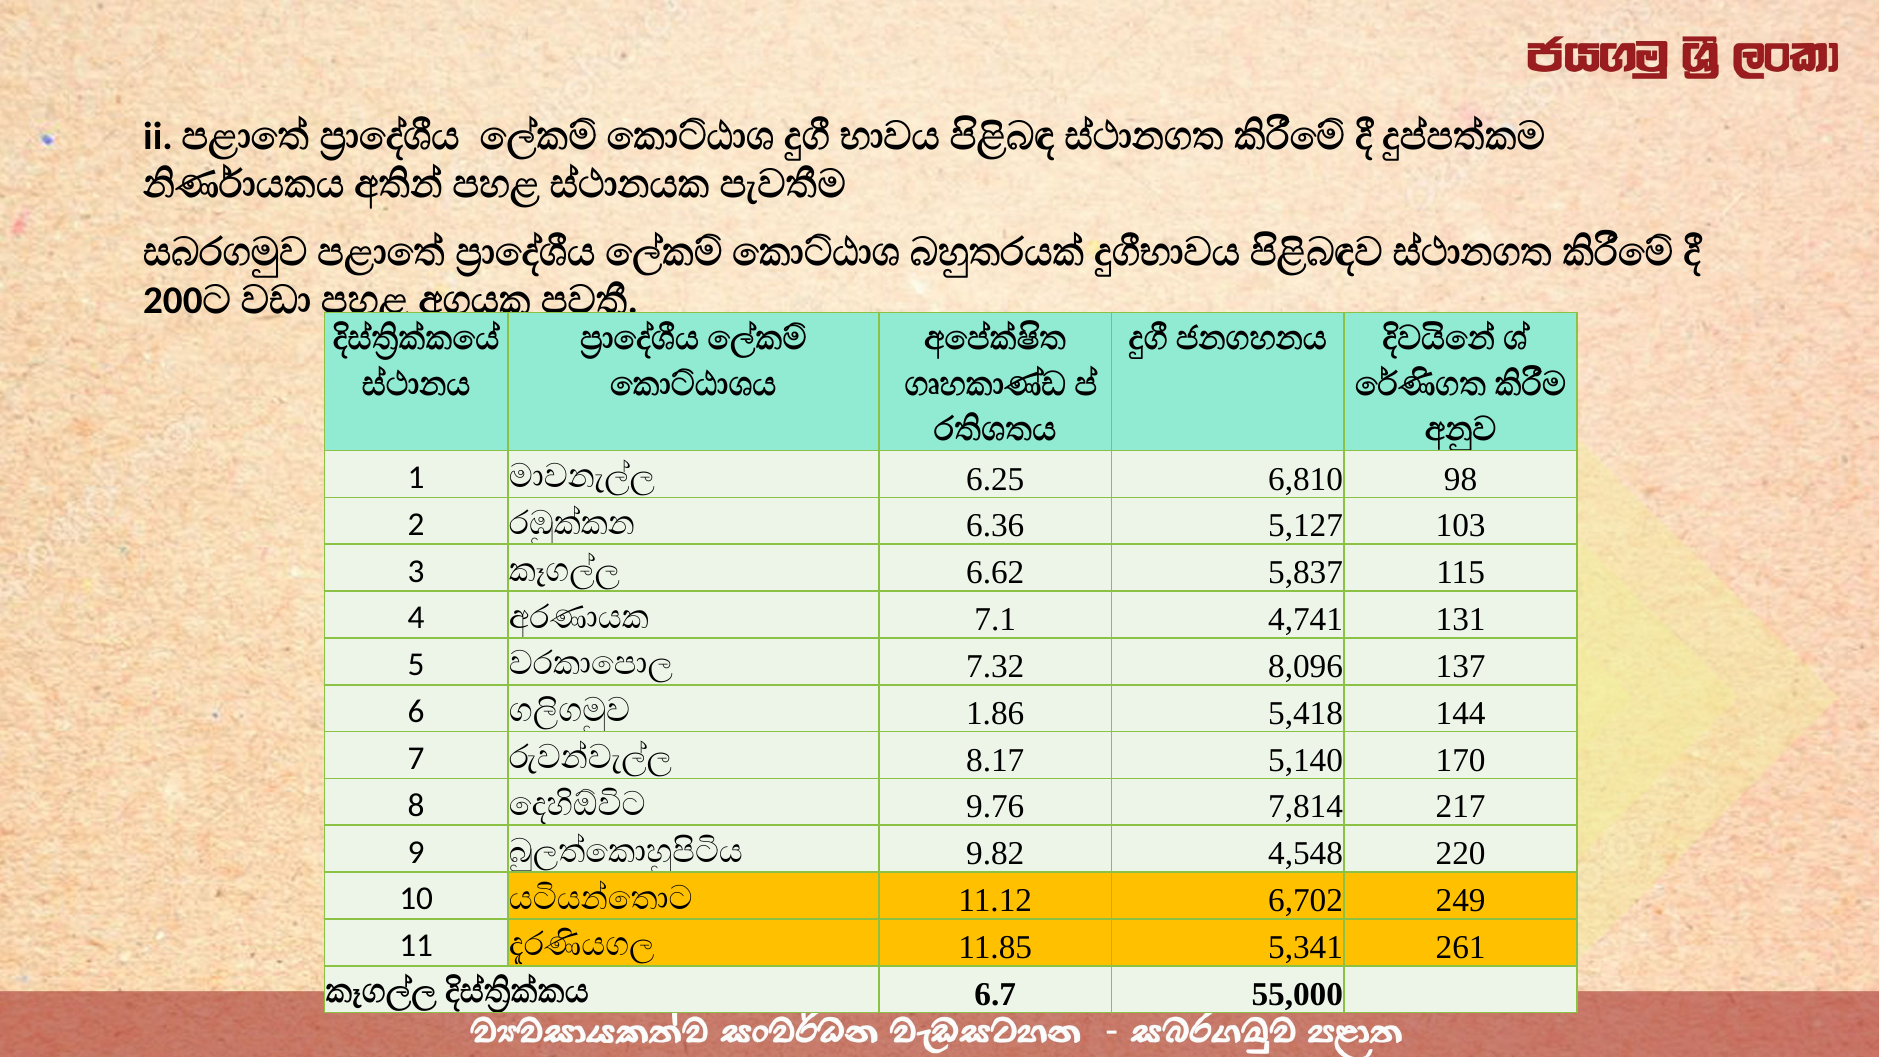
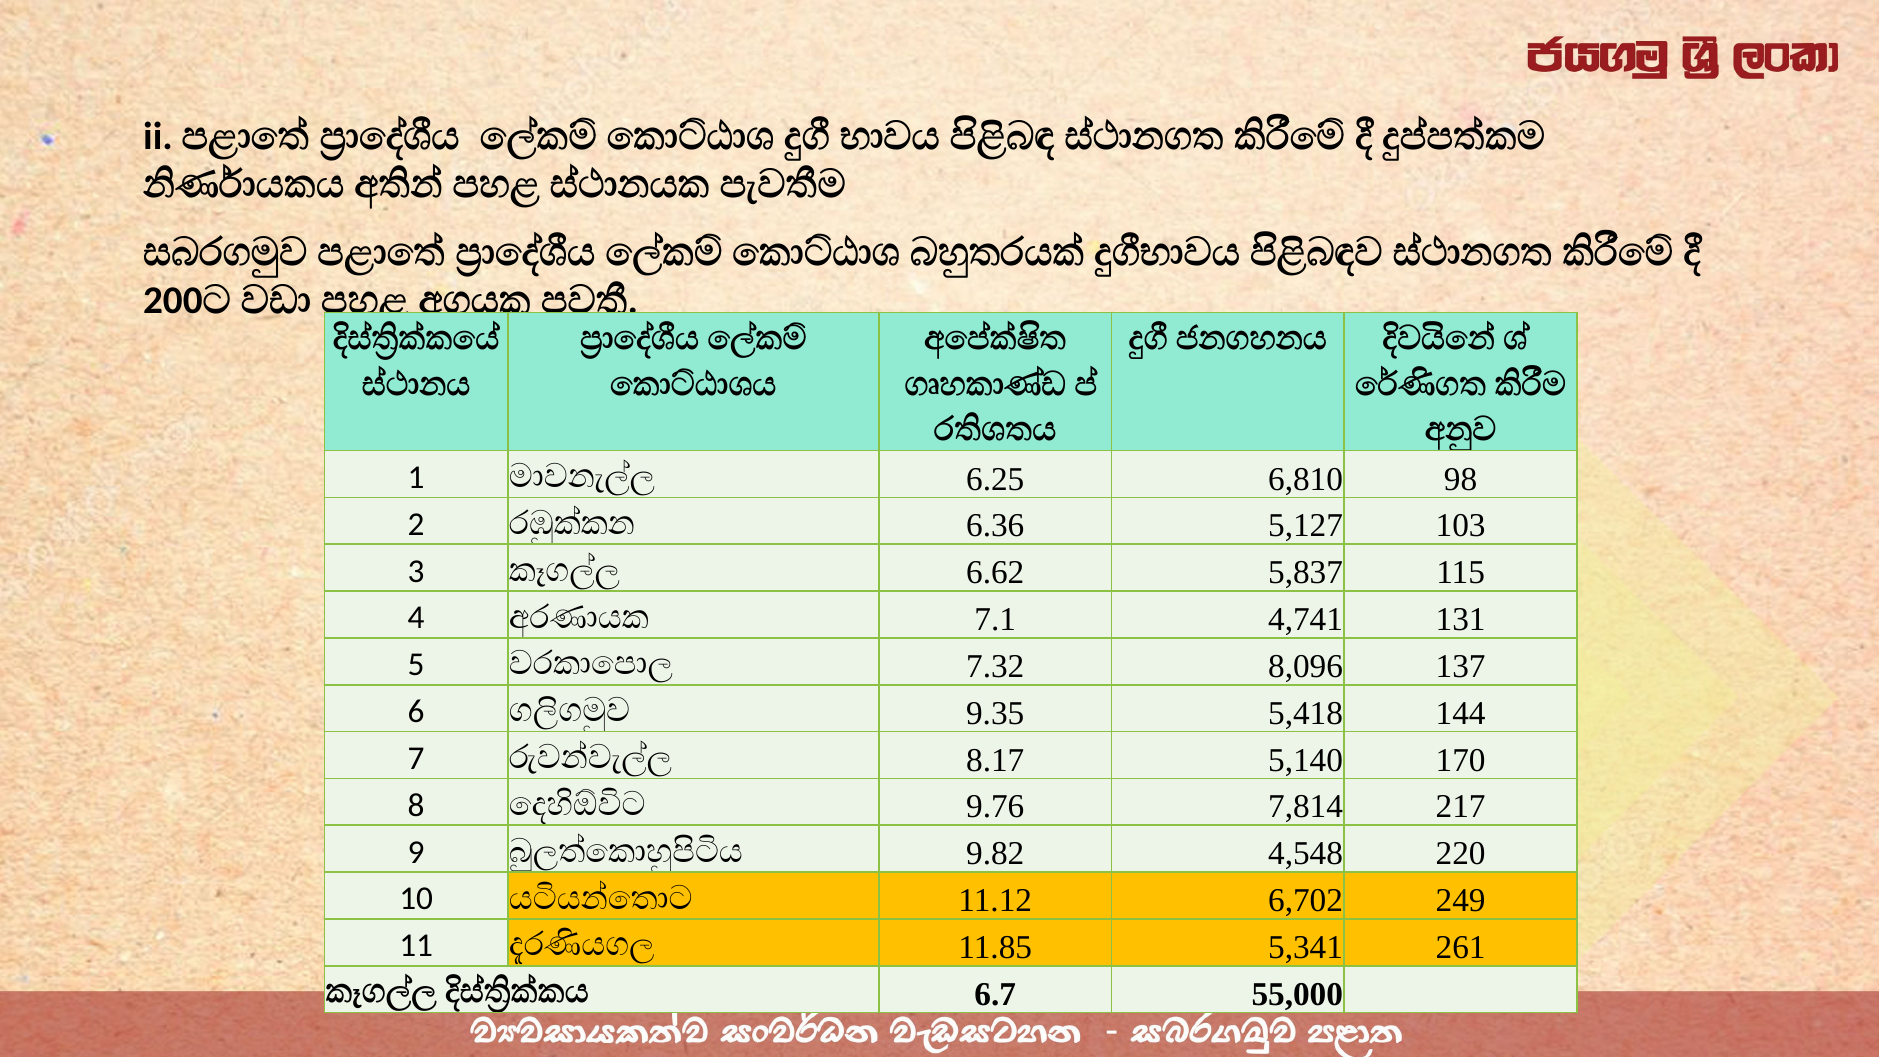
1.86: 1.86 -> 9.35 (995, 713)
